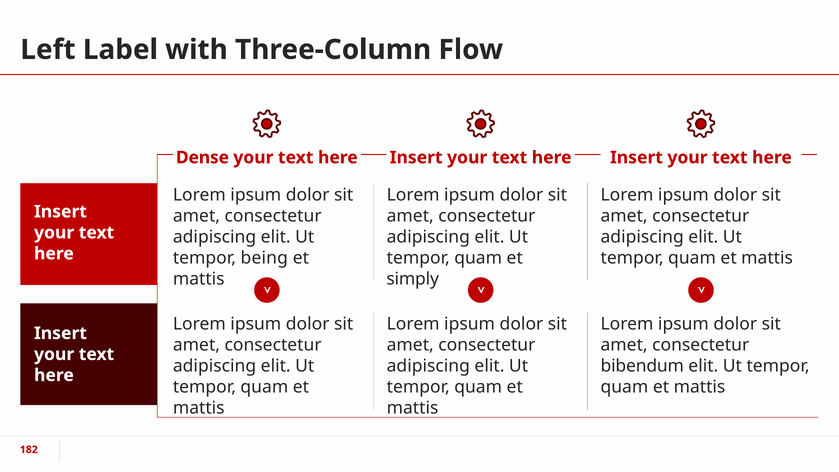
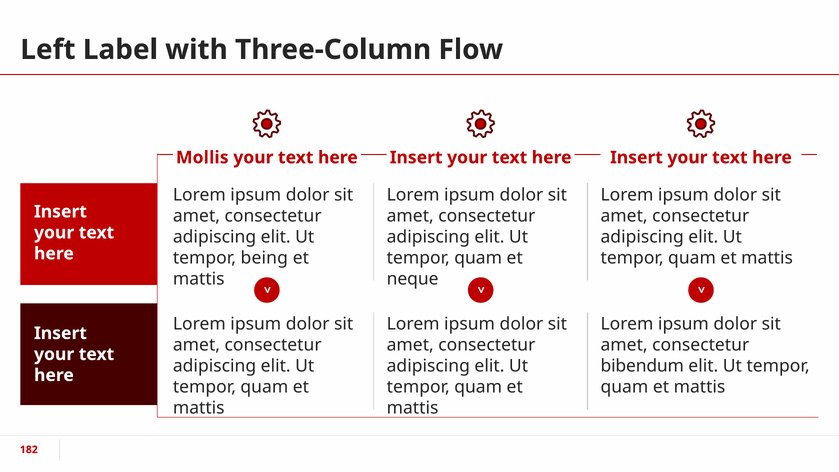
Dense: Dense -> Mollis (202, 158)
simply: simply -> neque (413, 279)
